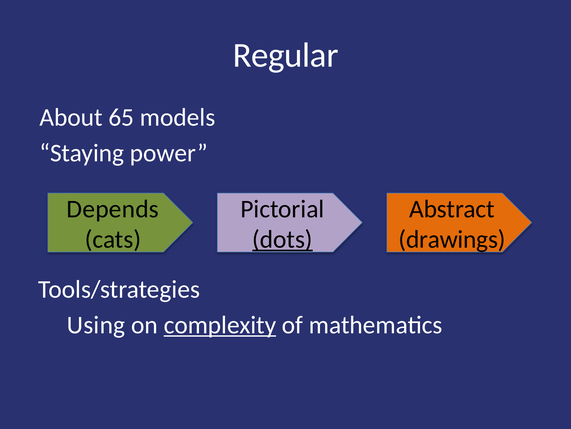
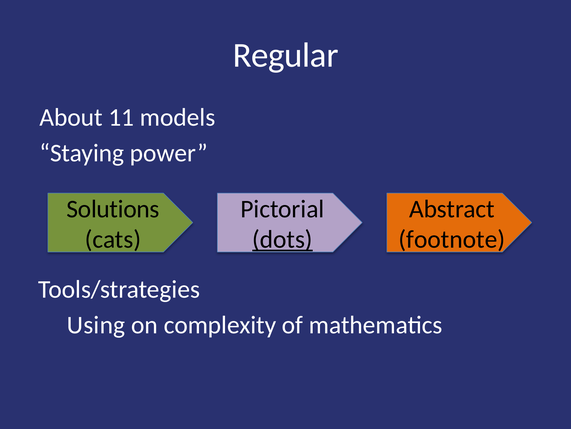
65: 65 -> 11 (121, 117)
Depends: Depends -> Solutions (113, 209)
drawings: drawings -> footnote (452, 239)
complexity underline: present -> none (220, 324)
